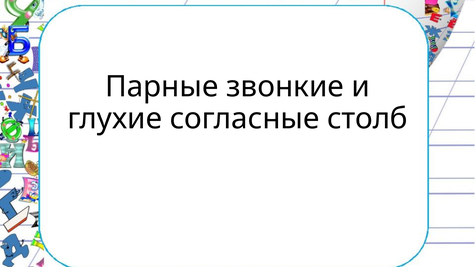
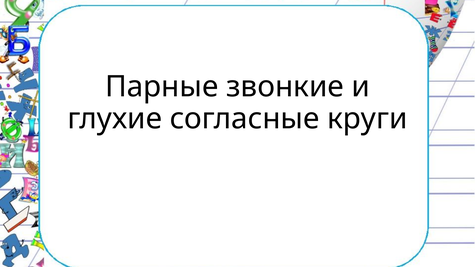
столб: столб -> круги (367, 119)
